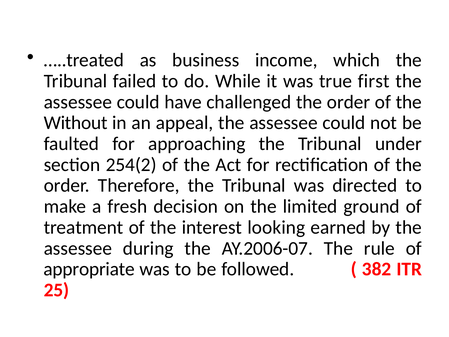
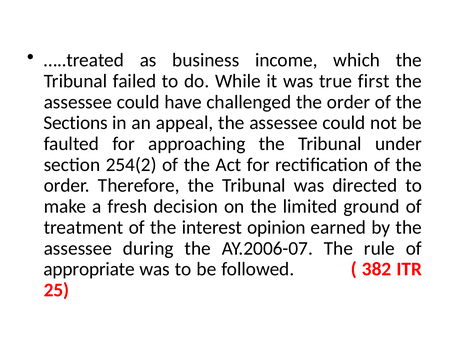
Without: Without -> Sections (76, 123)
looking: looking -> opinion (276, 227)
